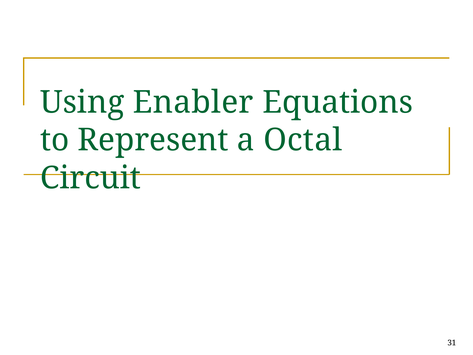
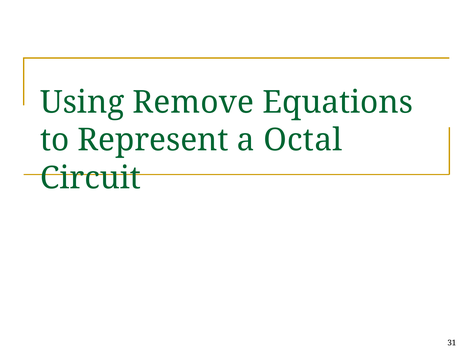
Enabler: Enabler -> Remove (193, 102)
